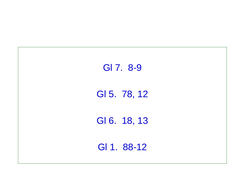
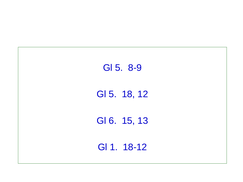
7: 7 -> 5 (119, 68)
78: 78 -> 18 (128, 94)
18: 18 -> 15 (128, 121)
88-12: 88-12 -> 18-12 (135, 147)
